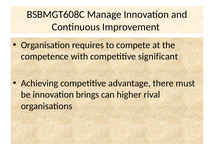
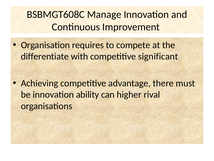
competence: competence -> differentiate (45, 56)
brings: brings -> ability (88, 94)
